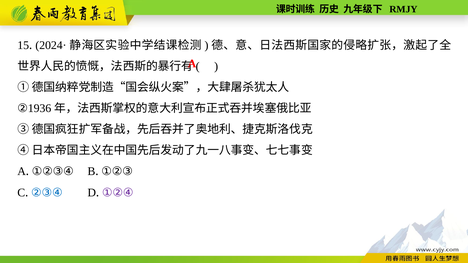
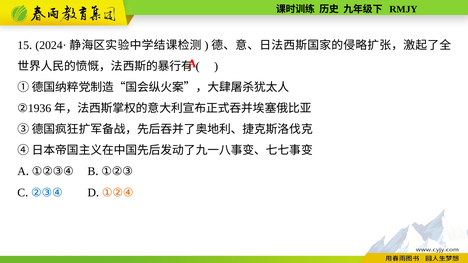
①②④ colour: purple -> orange (118, 193)
